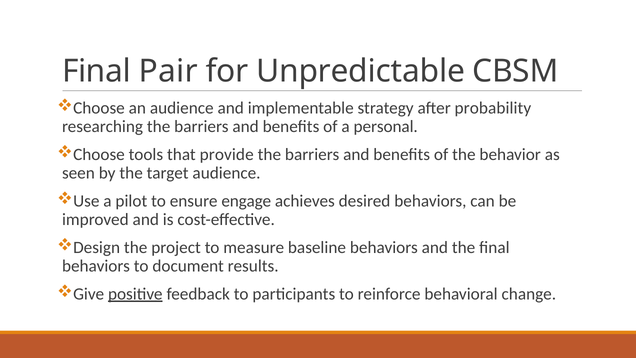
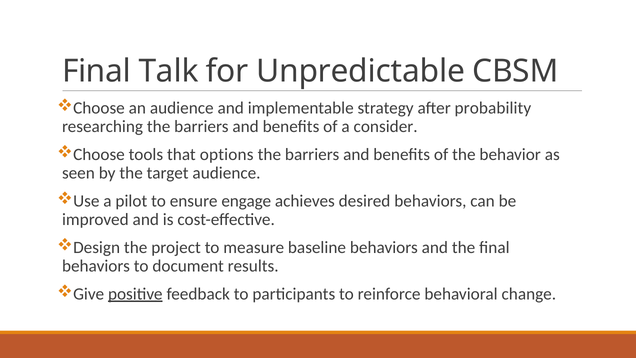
Pair: Pair -> Talk (169, 71)
personal: personal -> consider (386, 126)
provide: provide -> options (227, 154)
